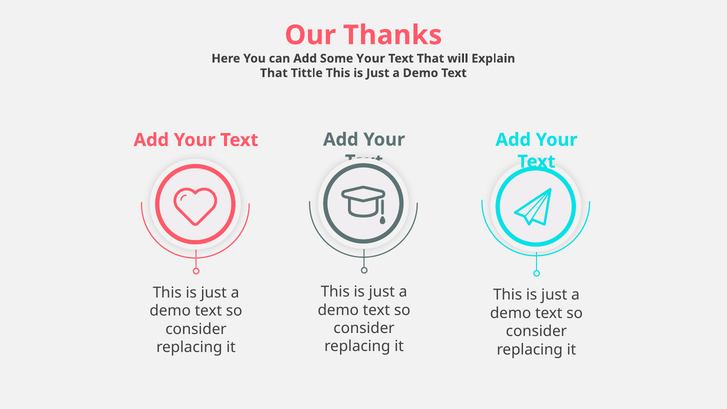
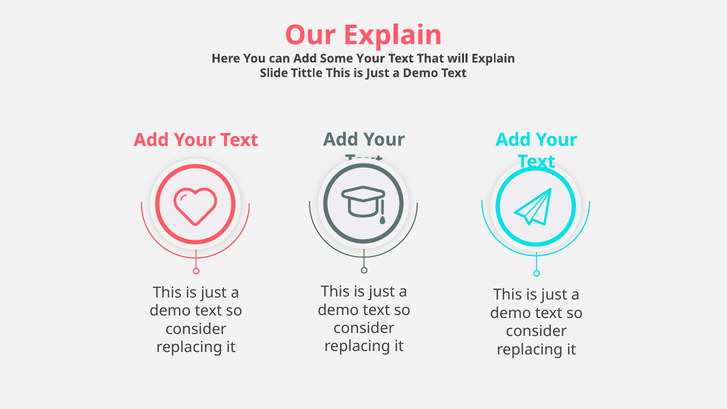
Our Thanks: Thanks -> Explain (393, 35)
That: That -> Slide (274, 73)
